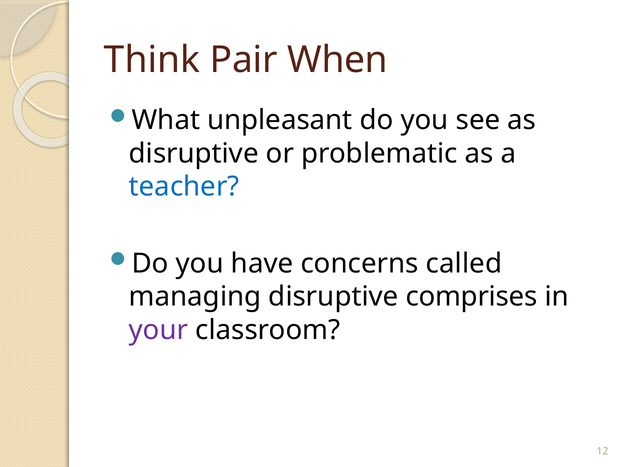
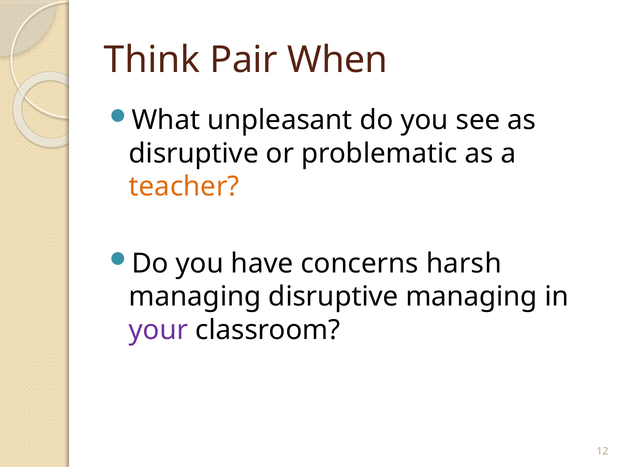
teacher colour: blue -> orange (184, 187)
called: called -> harsh (464, 264)
disruptive comprises: comprises -> managing (471, 297)
